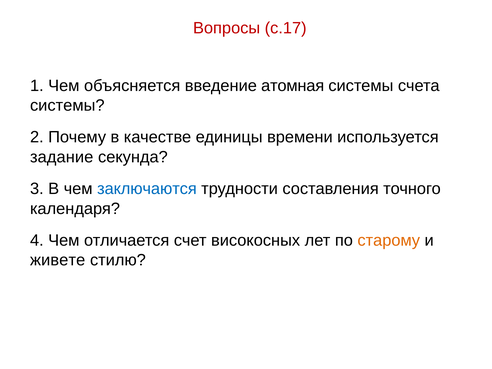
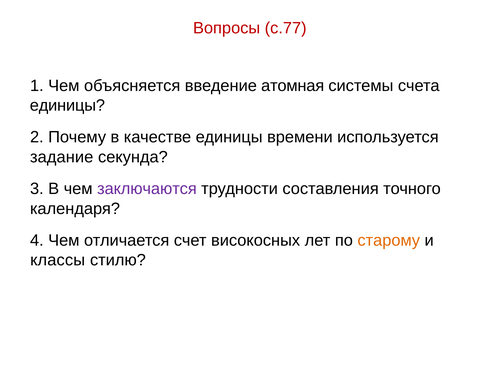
с.17: с.17 -> с.77 (286, 28)
системы: системы -> единицы (67, 105)
заключаются colour: blue -> purple (147, 189)
живете: живете -> классы (58, 260)
